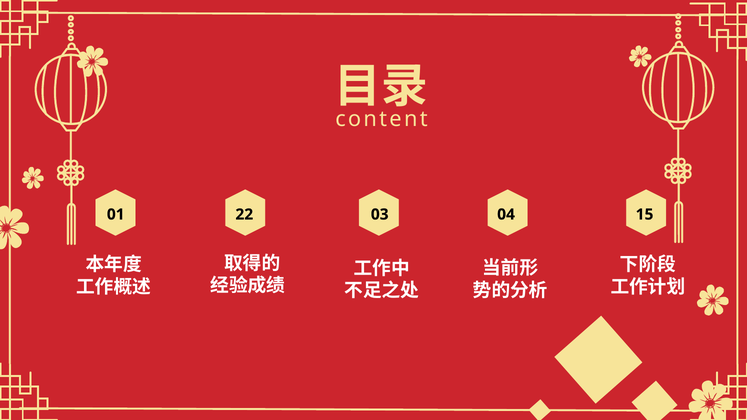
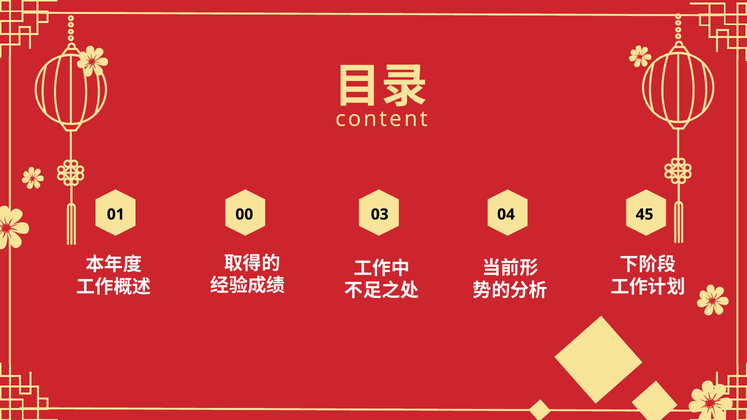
22: 22 -> 00 (244, 215)
15: 15 -> 45 (645, 215)
